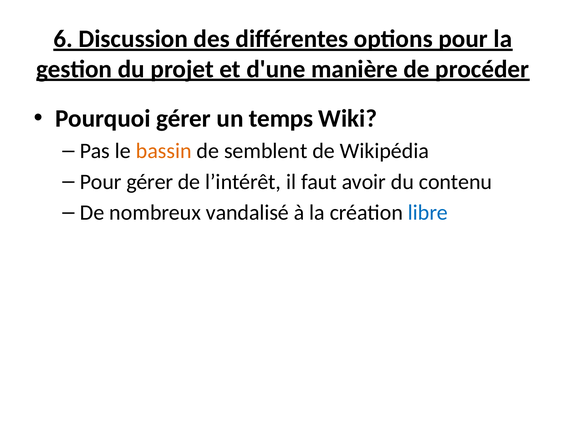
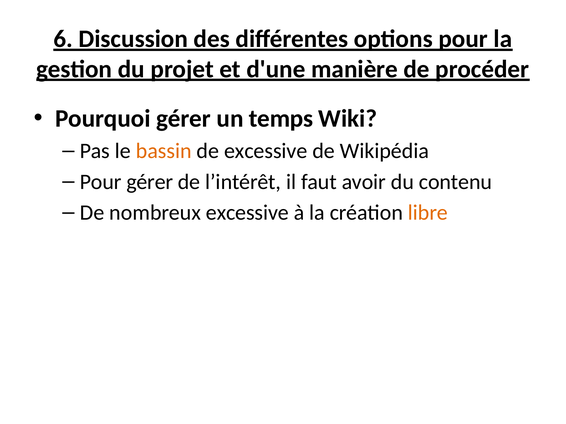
de semblent: semblent -> excessive (266, 151)
nombreux vandalisé: vandalisé -> excessive (247, 213)
libre colour: blue -> orange (428, 213)
